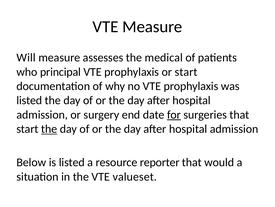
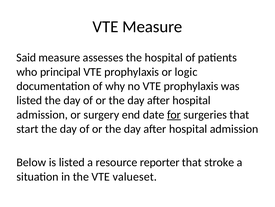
Will: Will -> Said (26, 57)
the medical: medical -> hospital (164, 57)
or start: start -> logic (186, 72)
the underline: present -> none (49, 129)
would: would -> stroke (219, 162)
